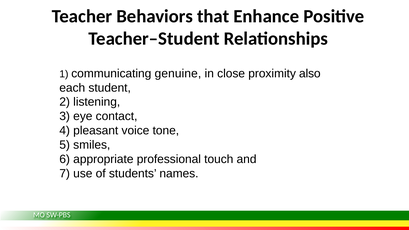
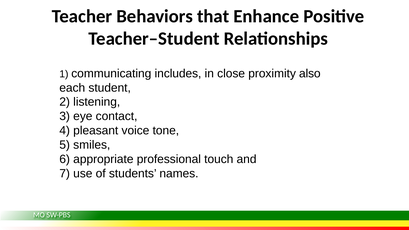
genuine: genuine -> includes (178, 73)
